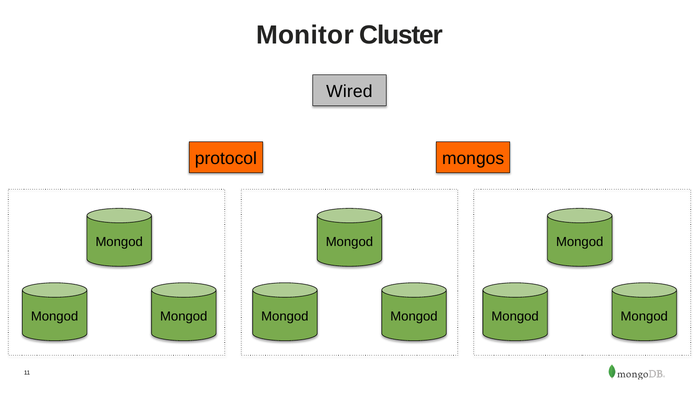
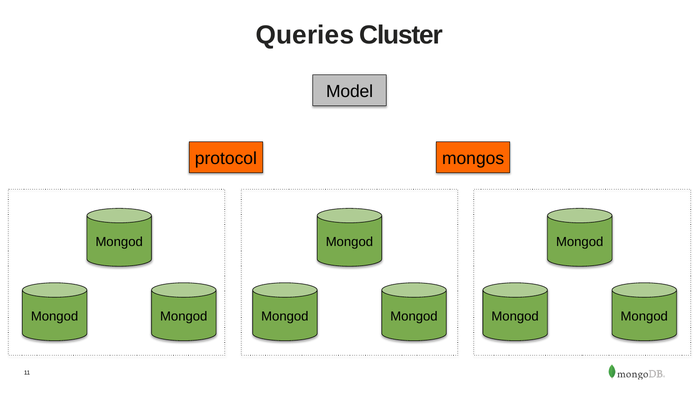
Monitor: Monitor -> Queries (305, 35)
Wired: Wired -> Model (350, 92)
